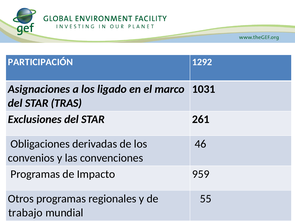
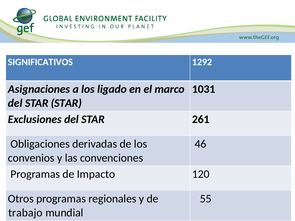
PARTICIPACIÓN: PARTICIPACIÓN -> SIGNIFICATIVOS (41, 62)
STAR TRAS: TRAS -> STAR (66, 103)
959: 959 -> 120 (201, 174)
